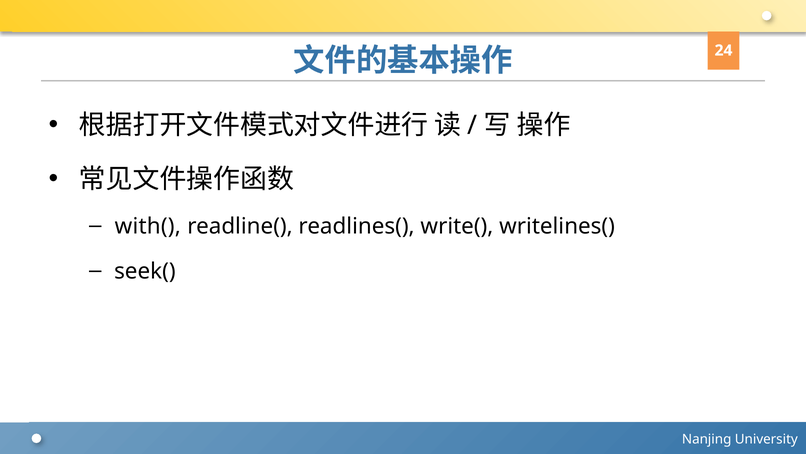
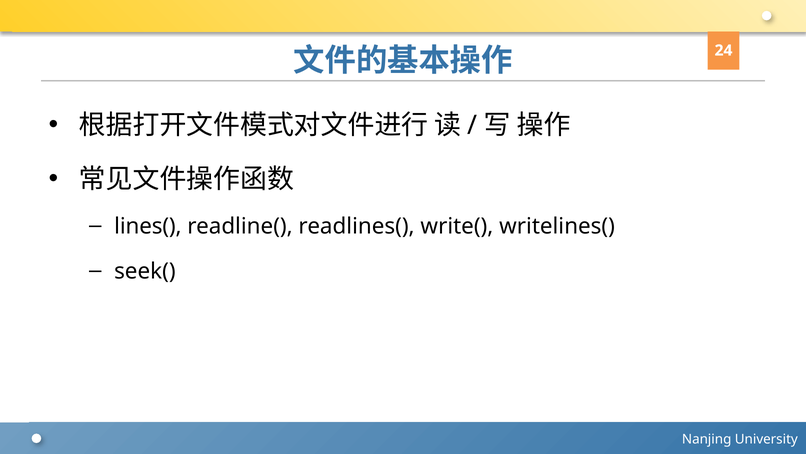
with(: with( -> lines( (148, 226)
